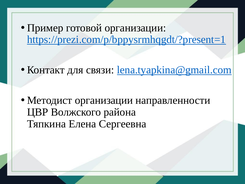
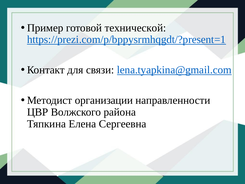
готовой организации: организации -> технической (135, 28)
